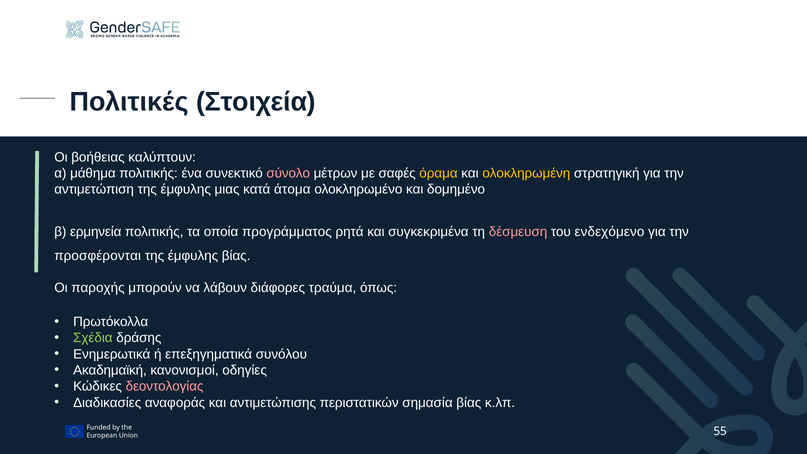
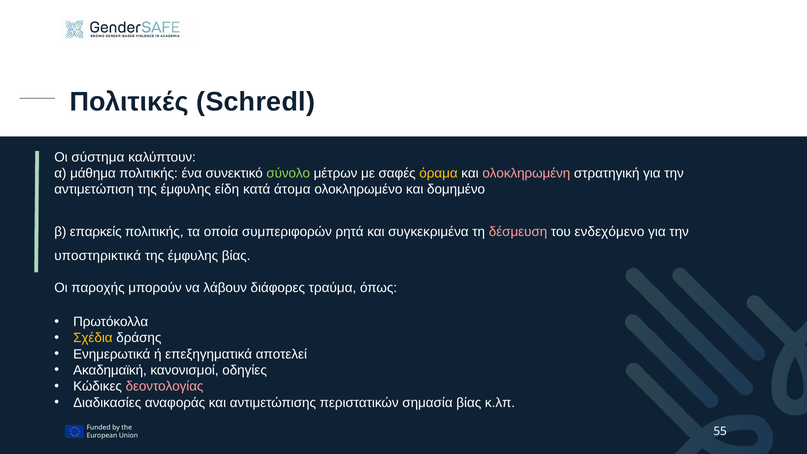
Στοιχεία: Στοιχεία -> Schredl (256, 102)
βοήθειας: βοήθειας -> σύστημα (98, 157)
σύνολο colour: pink -> light green (288, 173)
ολοκληρωμένη colour: yellow -> pink (526, 173)
μιας: μιας -> είδη (227, 189)
ερμηνεία: ερμηνεία -> επαρκείς (96, 232)
προγράμματος: προγράμματος -> συμπεριφορών (287, 232)
προσφέρονται: προσφέρονται -> υποστηρικτικά (98, 256)
Σχέδια colour: light green -> yellow (93, 338)
συνόλου: συνόλου -> αποτελεί (281, 354)
